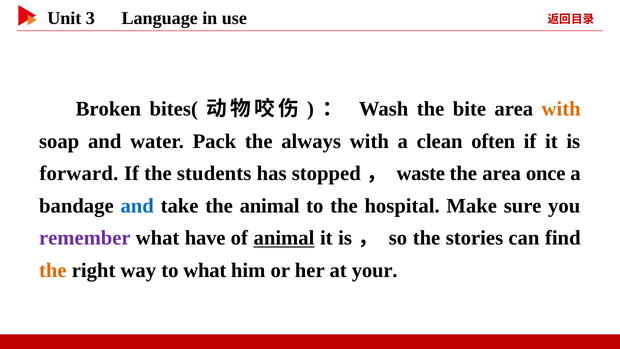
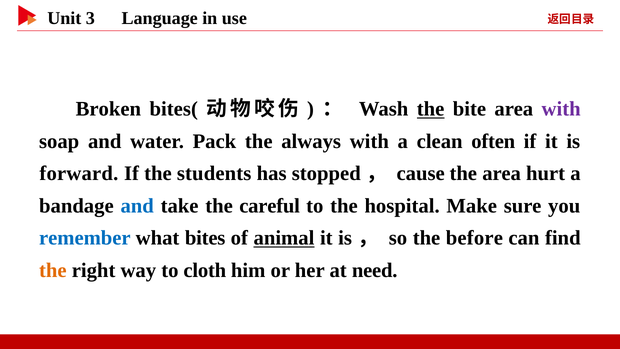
the underline: none -> present (431, 109)
with colour: orange -> purple (561, 109)
waste: waste -> cause (421, 173)
once: once -> hurt (546, 173)
the animal: animal -> careful (270, 206)
remember colour: purple -> blue (85, 238)
have: have -> bites (205, 238)
stories: stories -> before (474, 238)
to what: what -> cloth (205, 270)
your: your -> need (375, 270)
